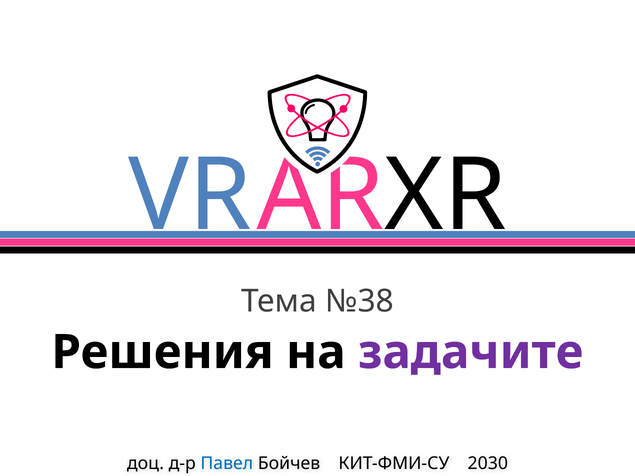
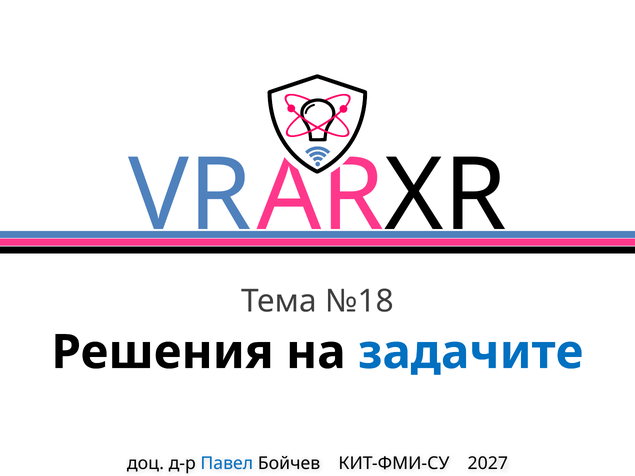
№38: №38 -> №18 (359, 301)
задачите colour: purple -> blue (471, 353)
2030: 2030 -> 2027 (488, 464)
